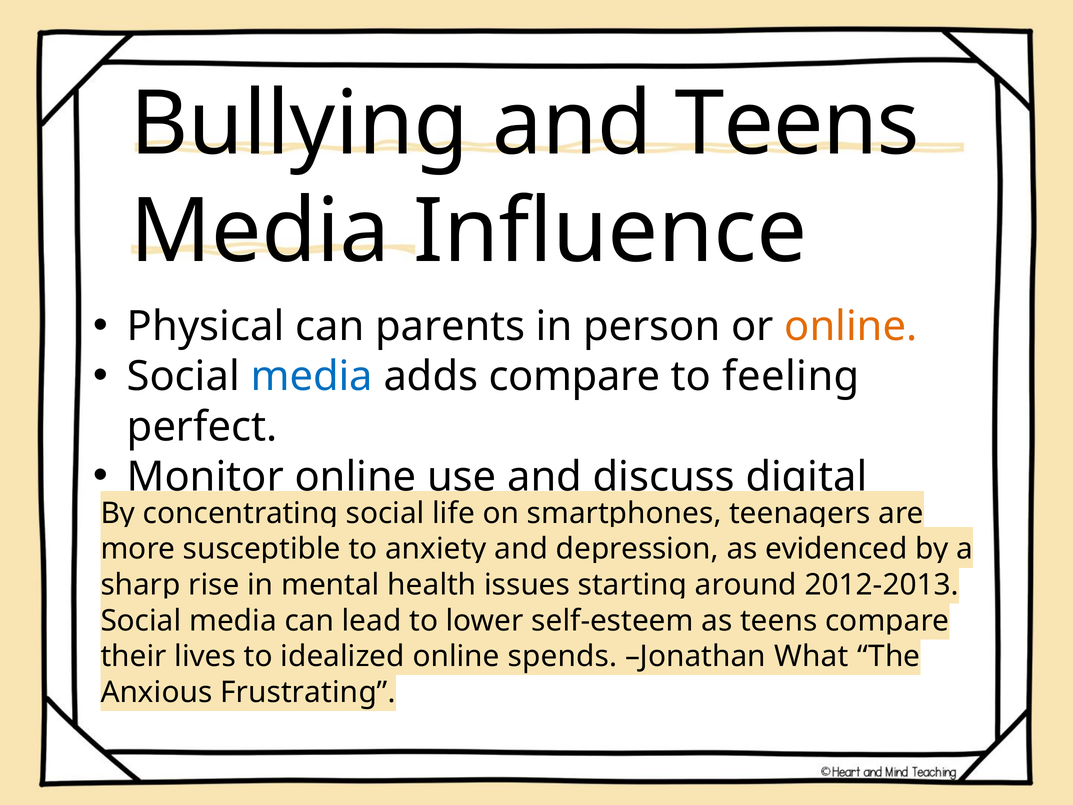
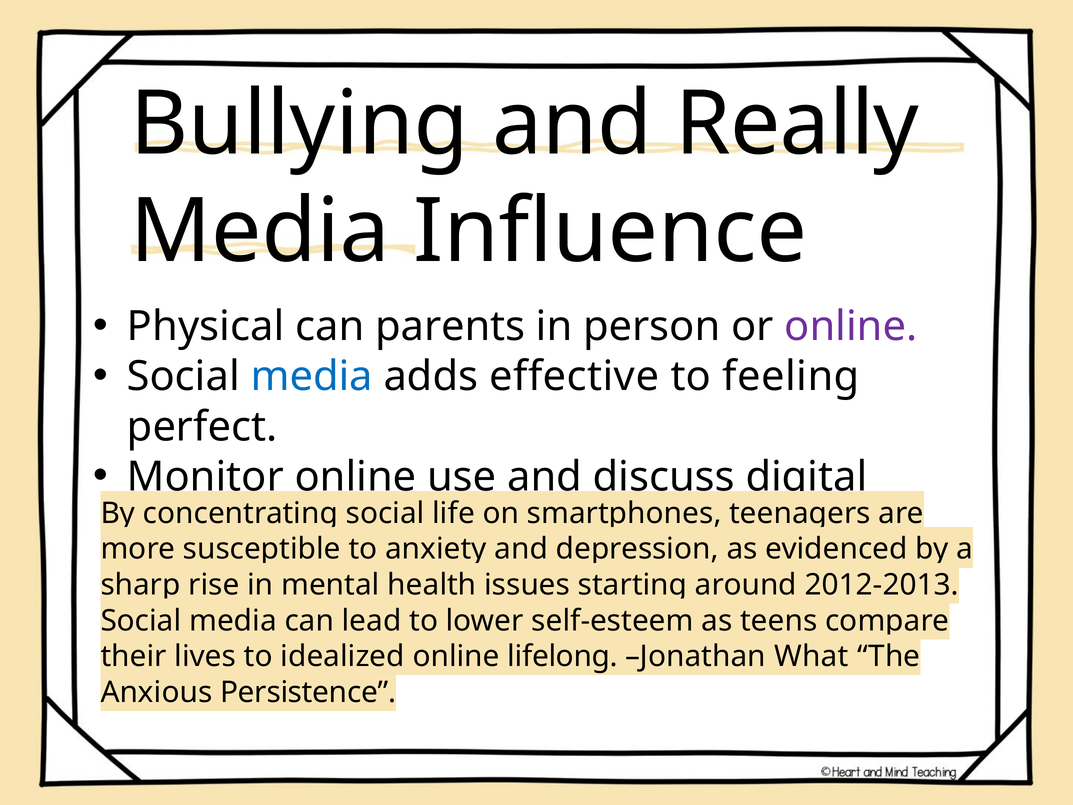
and Teens: Teens -> Really (797, 124)
online colour: orange -> purple (851, 326)
adds compare: compare -> effective (574, 377)
spends: spends -> lifelong (563, 656)
Frustrating: Frustrating -> Persistence (308, 692)
